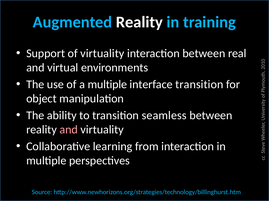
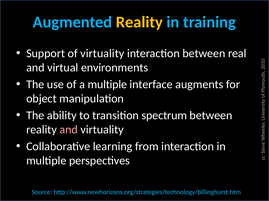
Reality colour: white -> yellow (139, 22)
interface transition: transition -> augments (199, 85)
seamless: seamless -> spectrum (164, 116)
